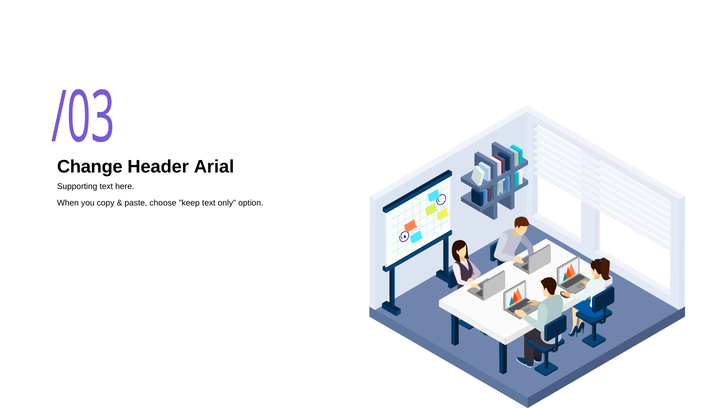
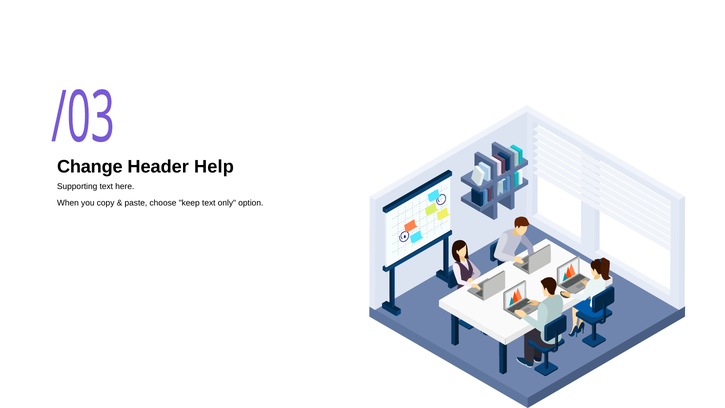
Arial: Arial -> Help (214, 167)
